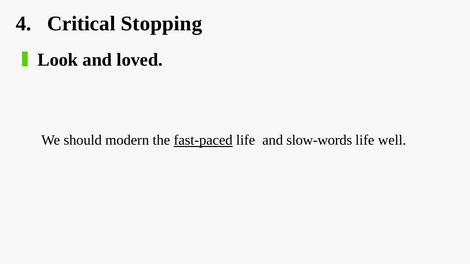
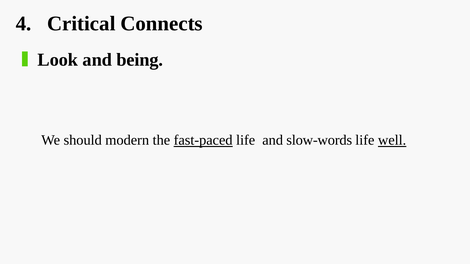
Stopping: Stopping -> Connects (162, 24)
loved: loved -> being (140, 60)
well underline: none -> present (392, 140)
